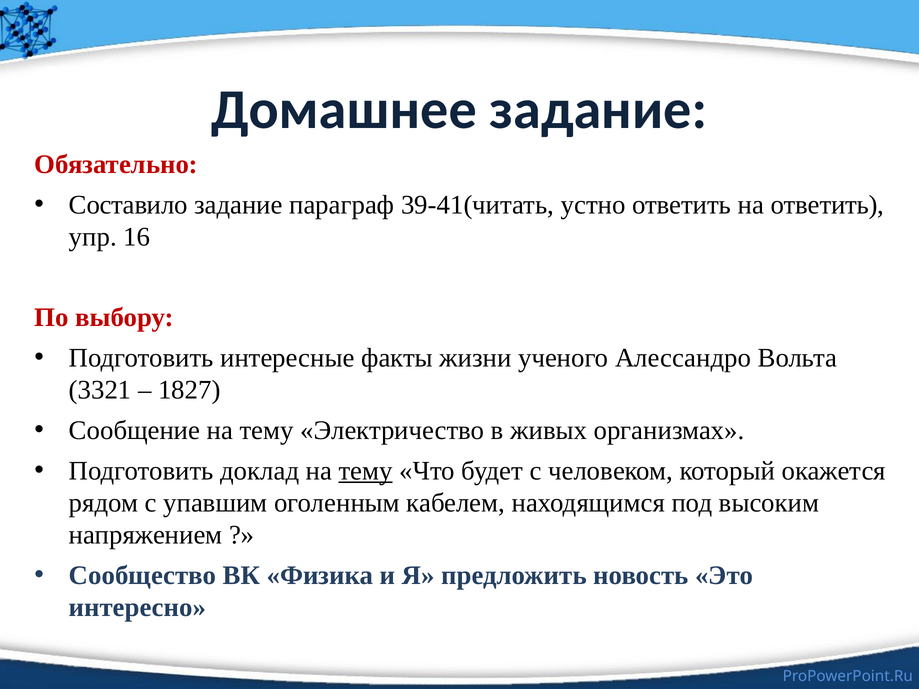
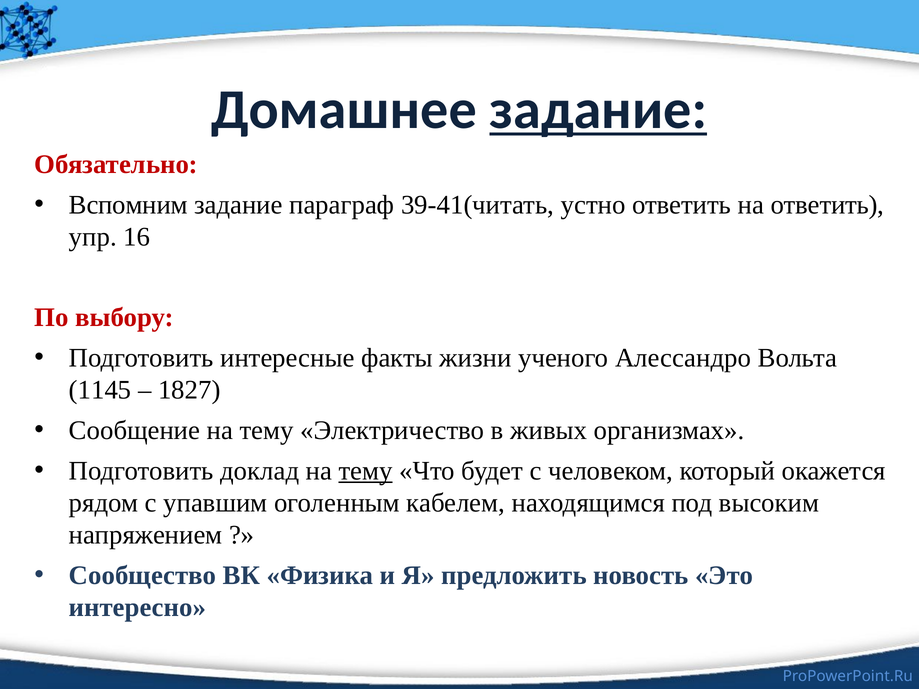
задание underline: none -> present (598, 110)
Составило: Составило -> Вспомним (128, 205)
3321: 3321 -> 1145 (100, 390)
